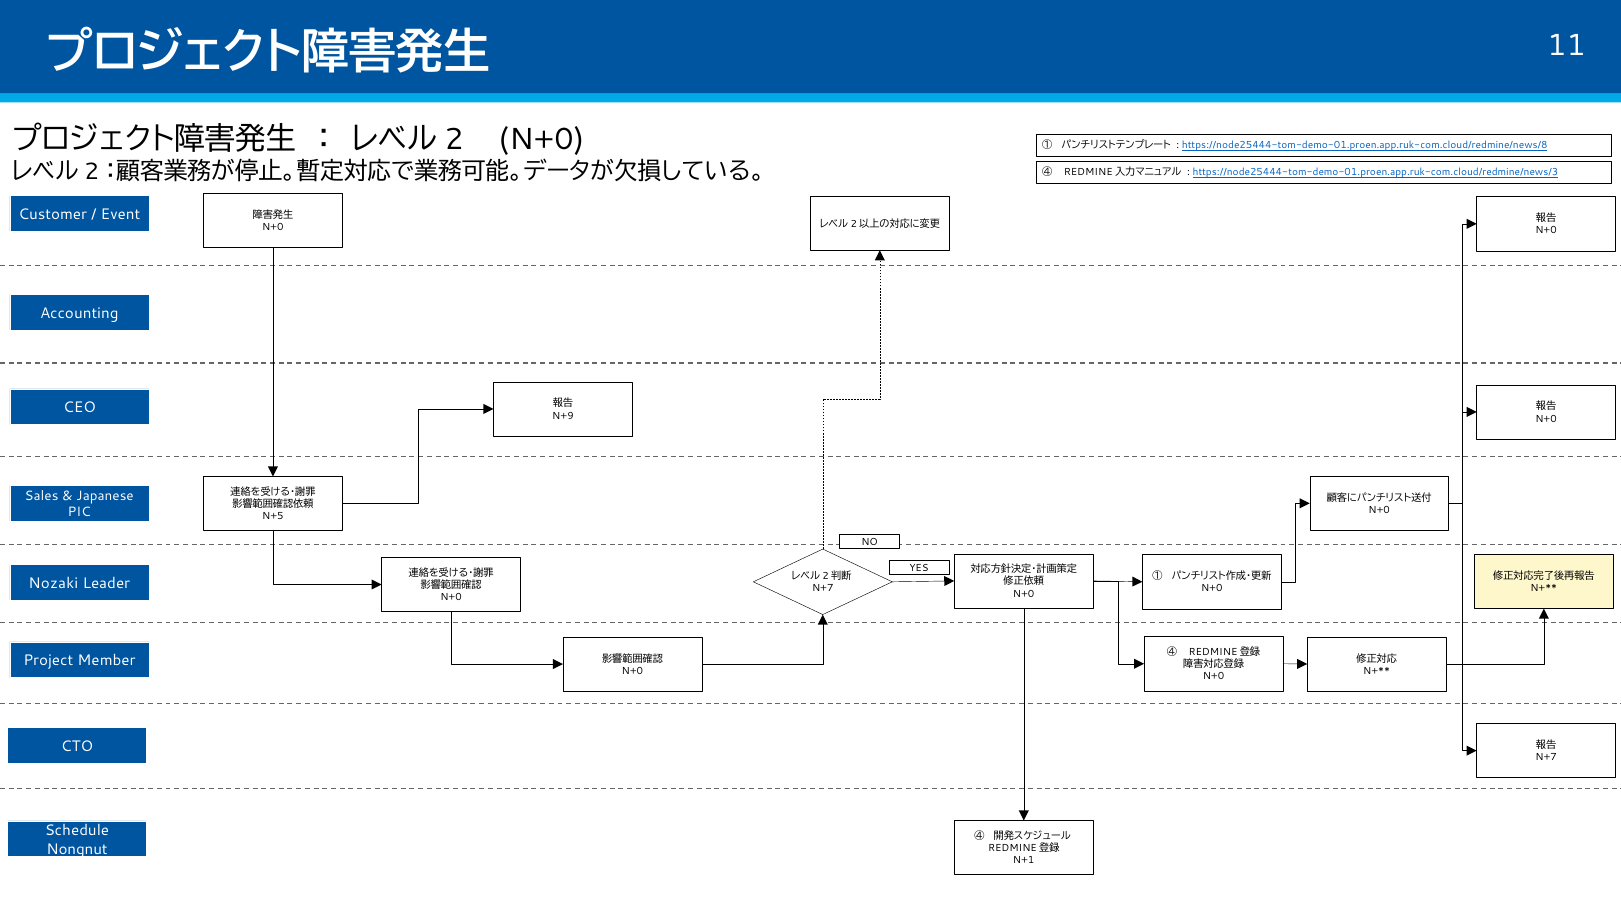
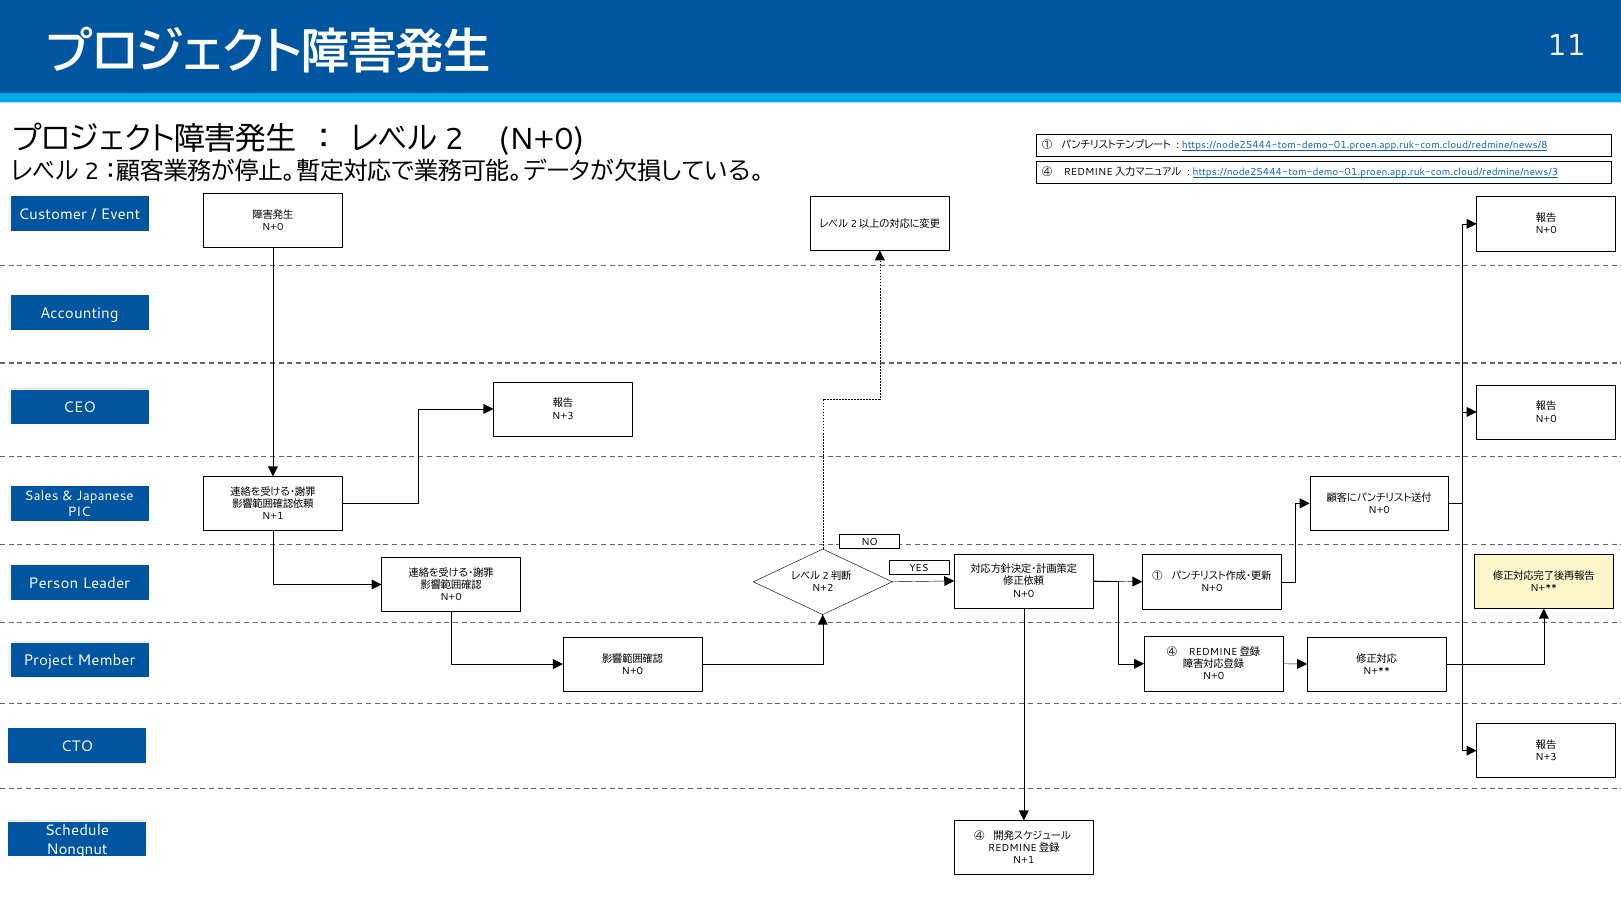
N+9: N+9 -> N+3 (563, 416)
N+5: N+5 -> N+1 (273, 516)
Nozaki: Nozaki -> Person (53, 583)
N+7: N+7 -> N+2 (823, 588)
N+7: N+7 -> N+3 (1546, 757)
